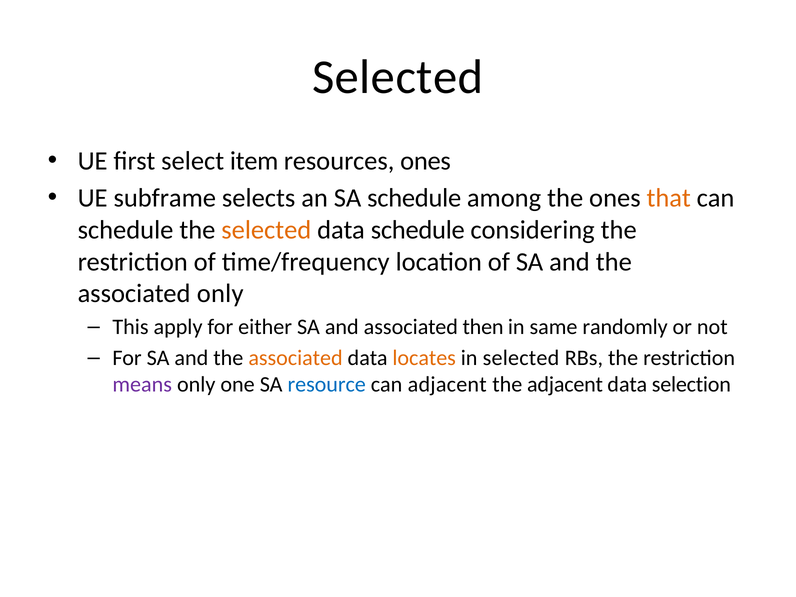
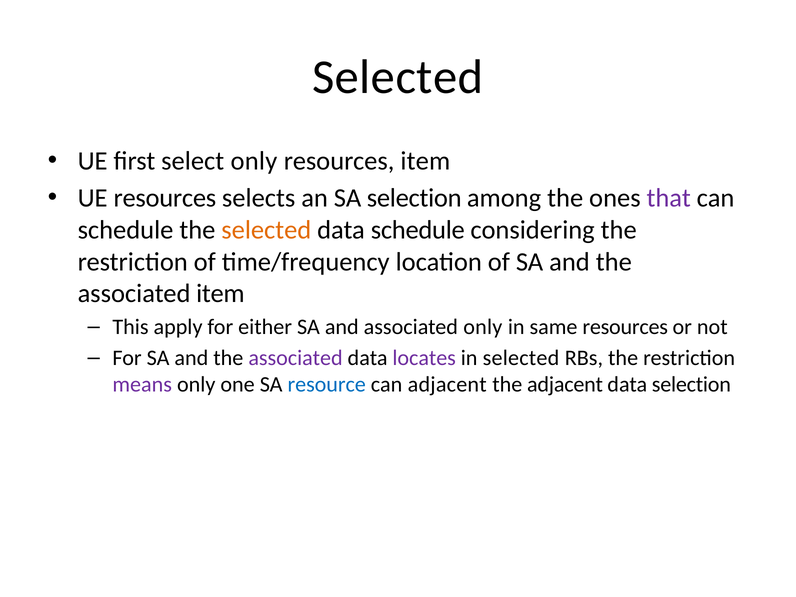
select item: item -> only (254, 161)
resources ones: ones -> item (425, 161)
UE subframe: subframe -> resources (165, 198)
SA schedule: schedule -> selection (414, 198)
that colour: orange -> purple (669, 198)
associated only: only -> item (220, 294)
associated then: then -> only (483, 327)
same randomly: randomly -> resources (625, 327)
associated colour: orange -> purple (296, 358)
locates colour: orange -> purple (424, 358)
